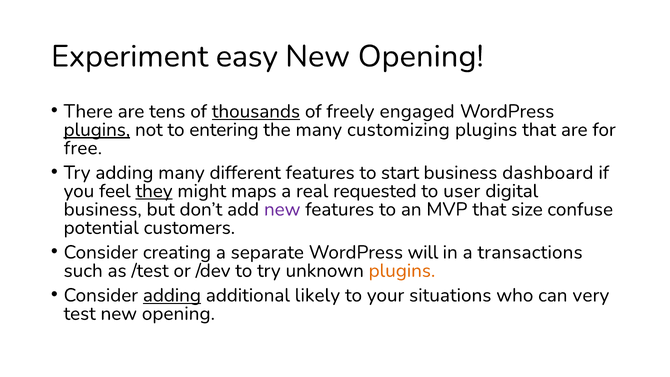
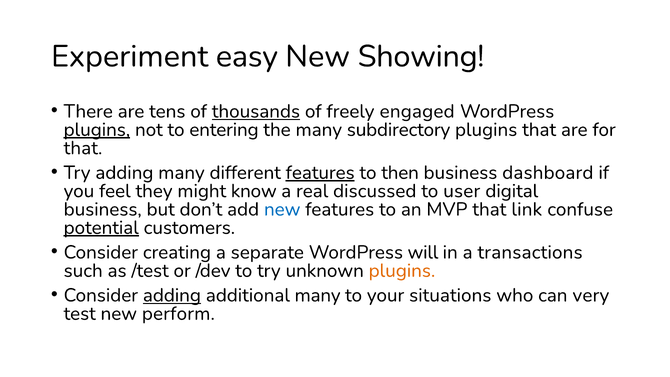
Opening: Opening -> Showing (421, 56)
customizing: customizing -> subdirectory (399, 130)
free: free -> that (83, 148)
features underline: none -> present (320, 173)
start: start -> then (400, 173)
they underline: present -> none (154, 191)
maps: maps -> know (254, 191)
requested: requested -> discussed (375, 191)
new colour: purple -> blue (282, 209)
size: size -> link (527, 209)
potential underline: none -> present (101, 228)
additional likely: likely -> many (318, 295)
test new opening: opening -> perform (178, 313)
